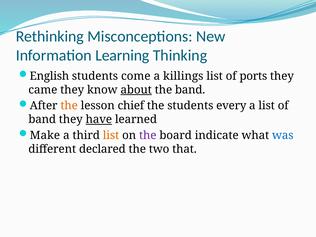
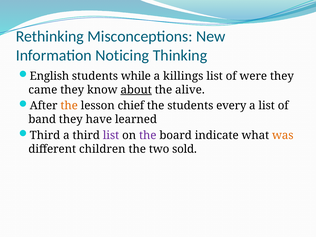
Learning: Learning -> Noticing (122, 55)
come: come -> while (136, 76)
ports: ports -> were (253, 76)
the band: band -> alive (190, 90)
have underline: present -> none (99, 119)
Make: Make -> Third (45, 135)
list colour: orange -> purple (111, 135)
was colour: blue -> orange (283, 135)
declared: declared -> children (102, 149)
that: that -> sold (185, 149)
